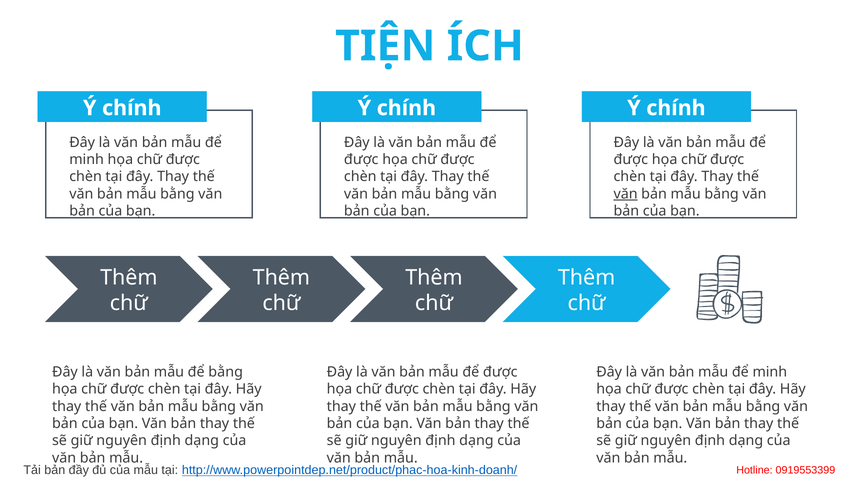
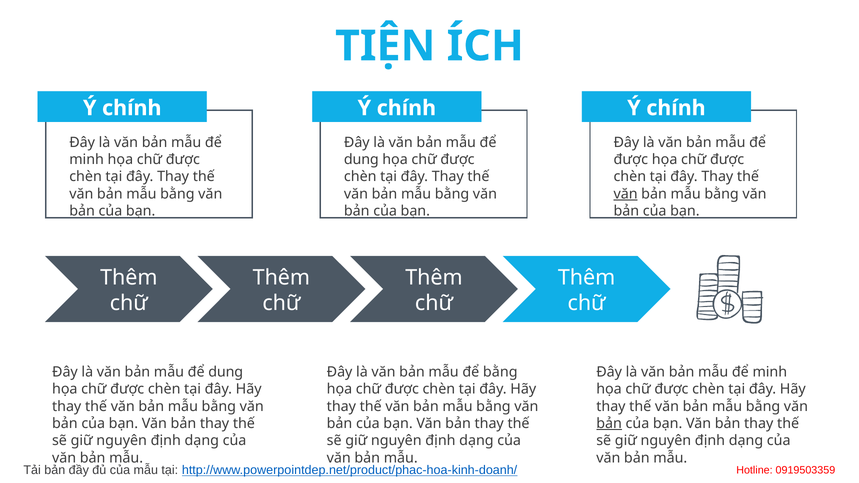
được: được -> dung (361, 160)
bằng: bằng -> dung (226, 372)
được: được -> bằng (500, 372)
bản underline: none -> present (609, 424)
0919553399: 0919553399 -> 0919503359 (805, 470)
